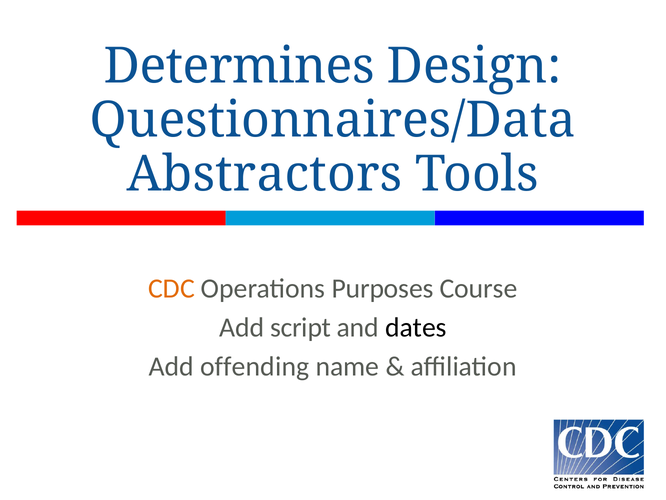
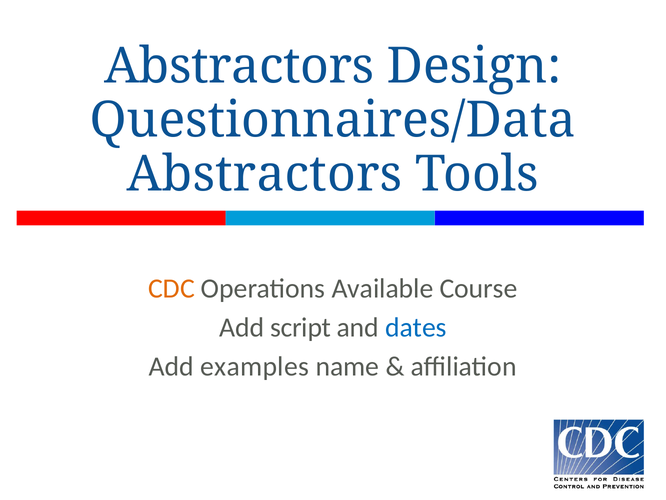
Determines: Determines -> Abstractors (239, 66)
Purposes: Purposes -> Available (382, 288)
dates colour: black -> blue (416, 327)
offending: offending -> examples (255, 366)
